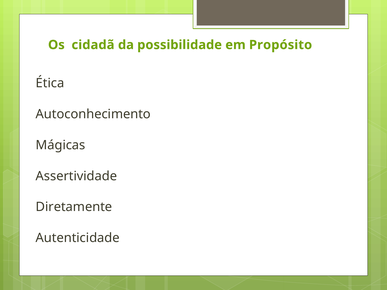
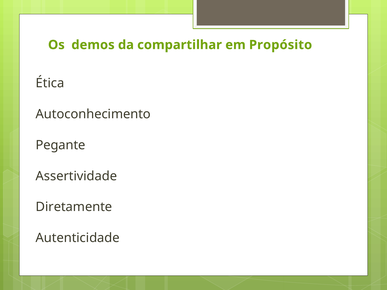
cidadã: cidadã -> demos (93, 45)
possibilidade: possibilidade -> compartilhar (180, 45)
Mágicas: Mágicas -> Pegante (61, 145)
